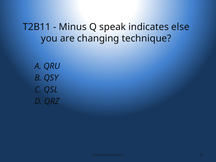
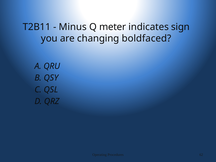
speak: speak -> meter (113, 27)
else: else -> sign (180, 27)
technique: technique -> boldfaced (146, 38)
